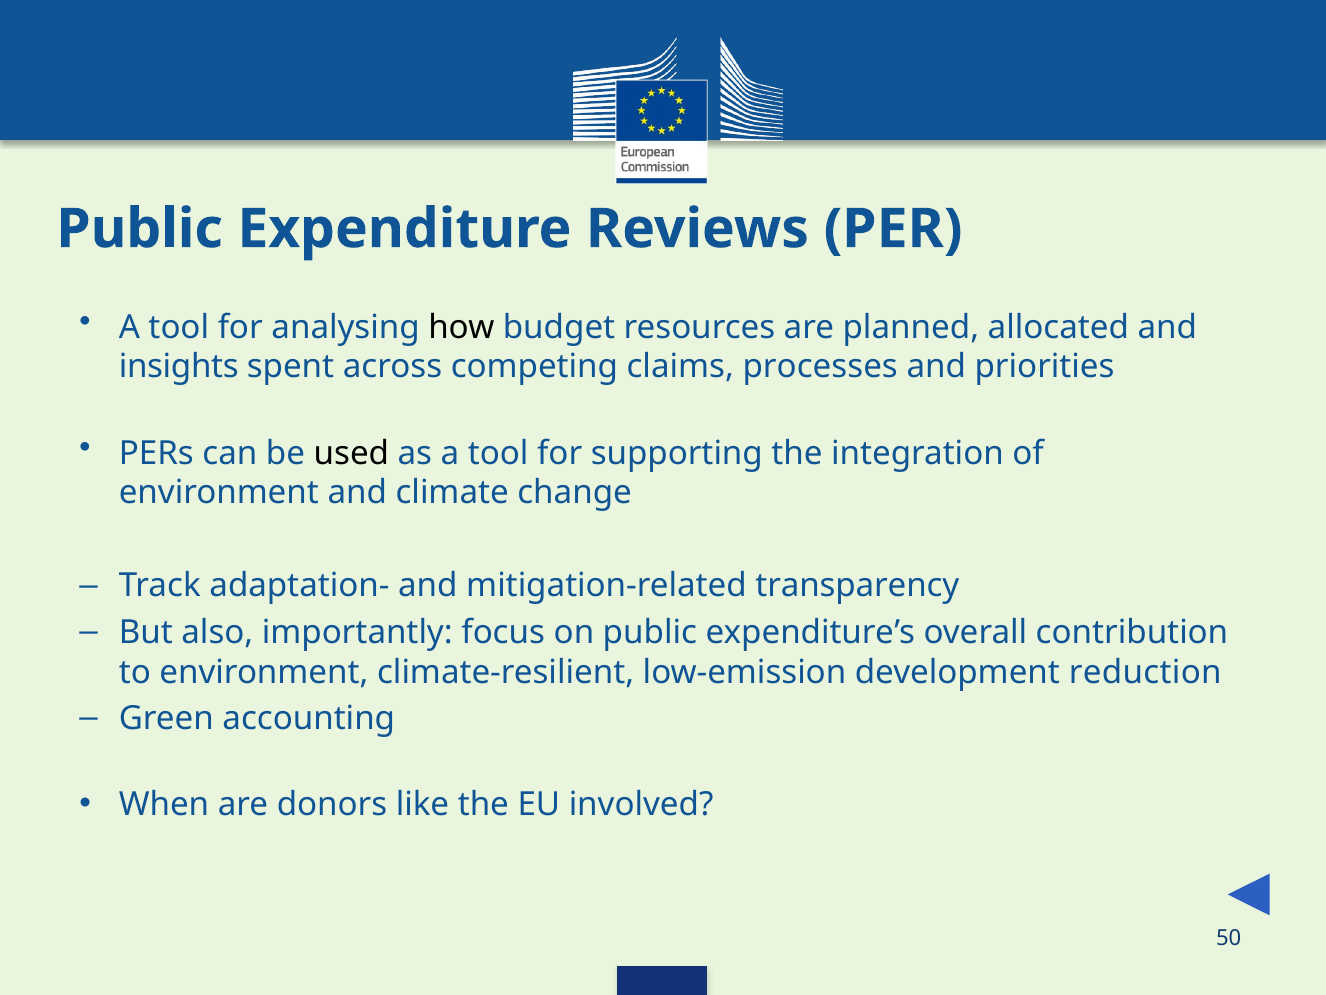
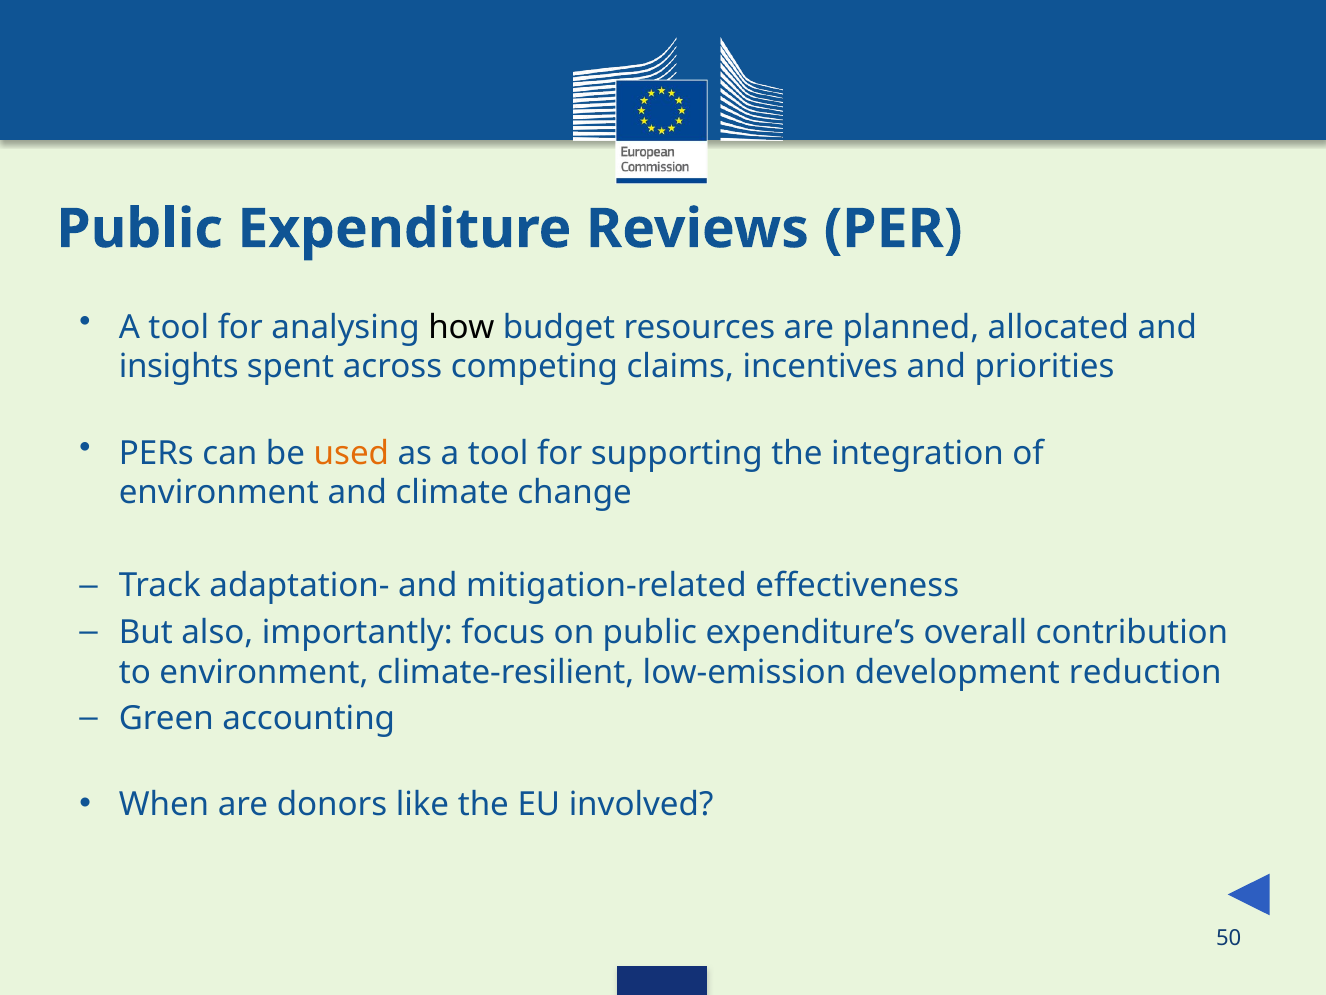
processes: processes -> incentives (820, 367)
used colour: black -> orange (351, 453)
transparency: transparency -> effectiveness (857, 586)
